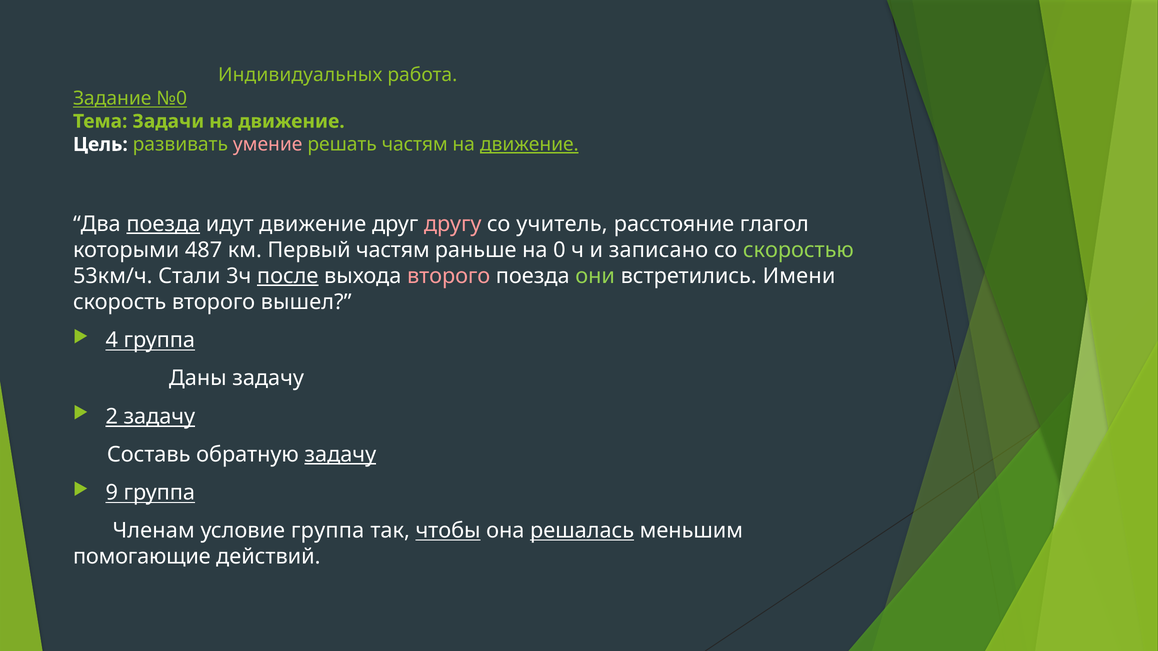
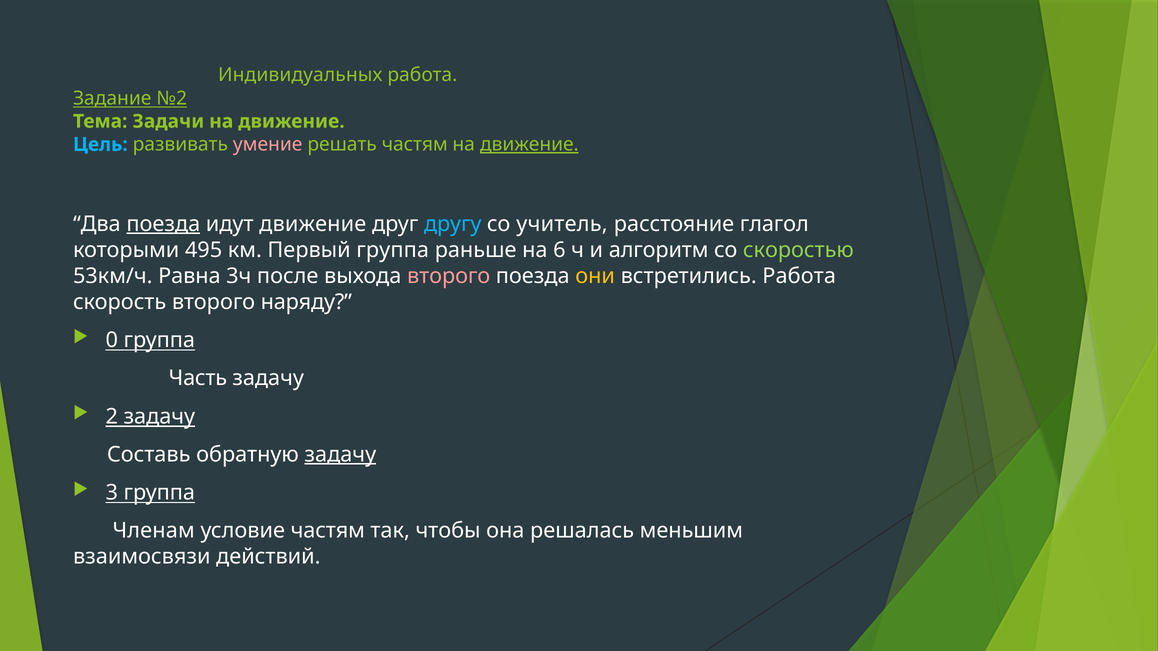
№0: №0 -> №2 (172, 98)
Цель colour: white -> light blue (100, 145)
другу colour: pink -> light blue (453, 224)
487: 487 -> 495 (204, 250)
Первый частям: частям -> группа (393, 250)
0: 0 -> 6 (559, 250)
записано: записано -> алгоритм (659, 250)
Стали: Стали -> Равна (189, 276)
после underline: present -> none (288, 276)
они colour: light green -> yellow (595, 276)
встретились Имени: Имени -> Работа (799, 276)
вышел: вышел -> наряду (306, 302)
4: 4 -> 0 (112, 340)
Даны: Даны -> Часть (198, 379)
9: 9 -> 3 (112, 493)
условие группа: группа -> частям (328, 531)
чтобы underline: present -> none (448, 531)
решалась underline: present -> none (582, 531)
помогающие: помогающие -> взаимосвязи (142, 557)
